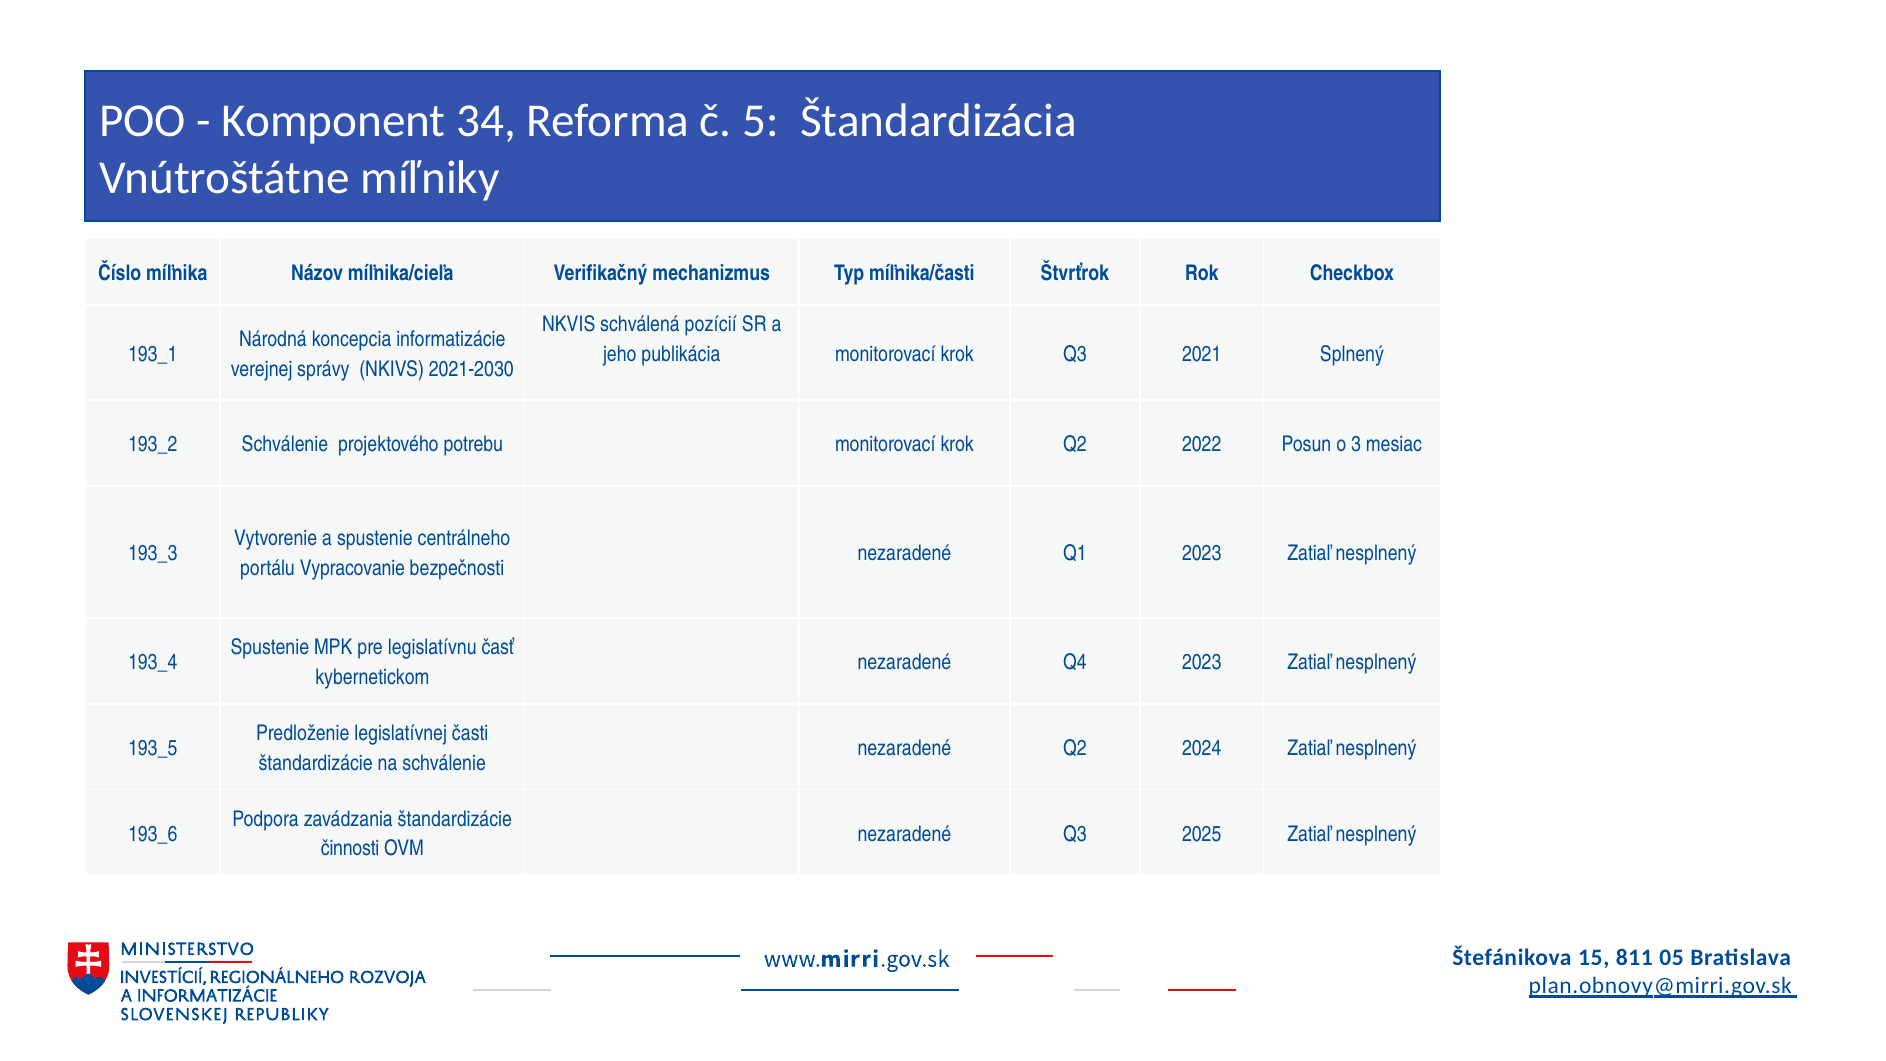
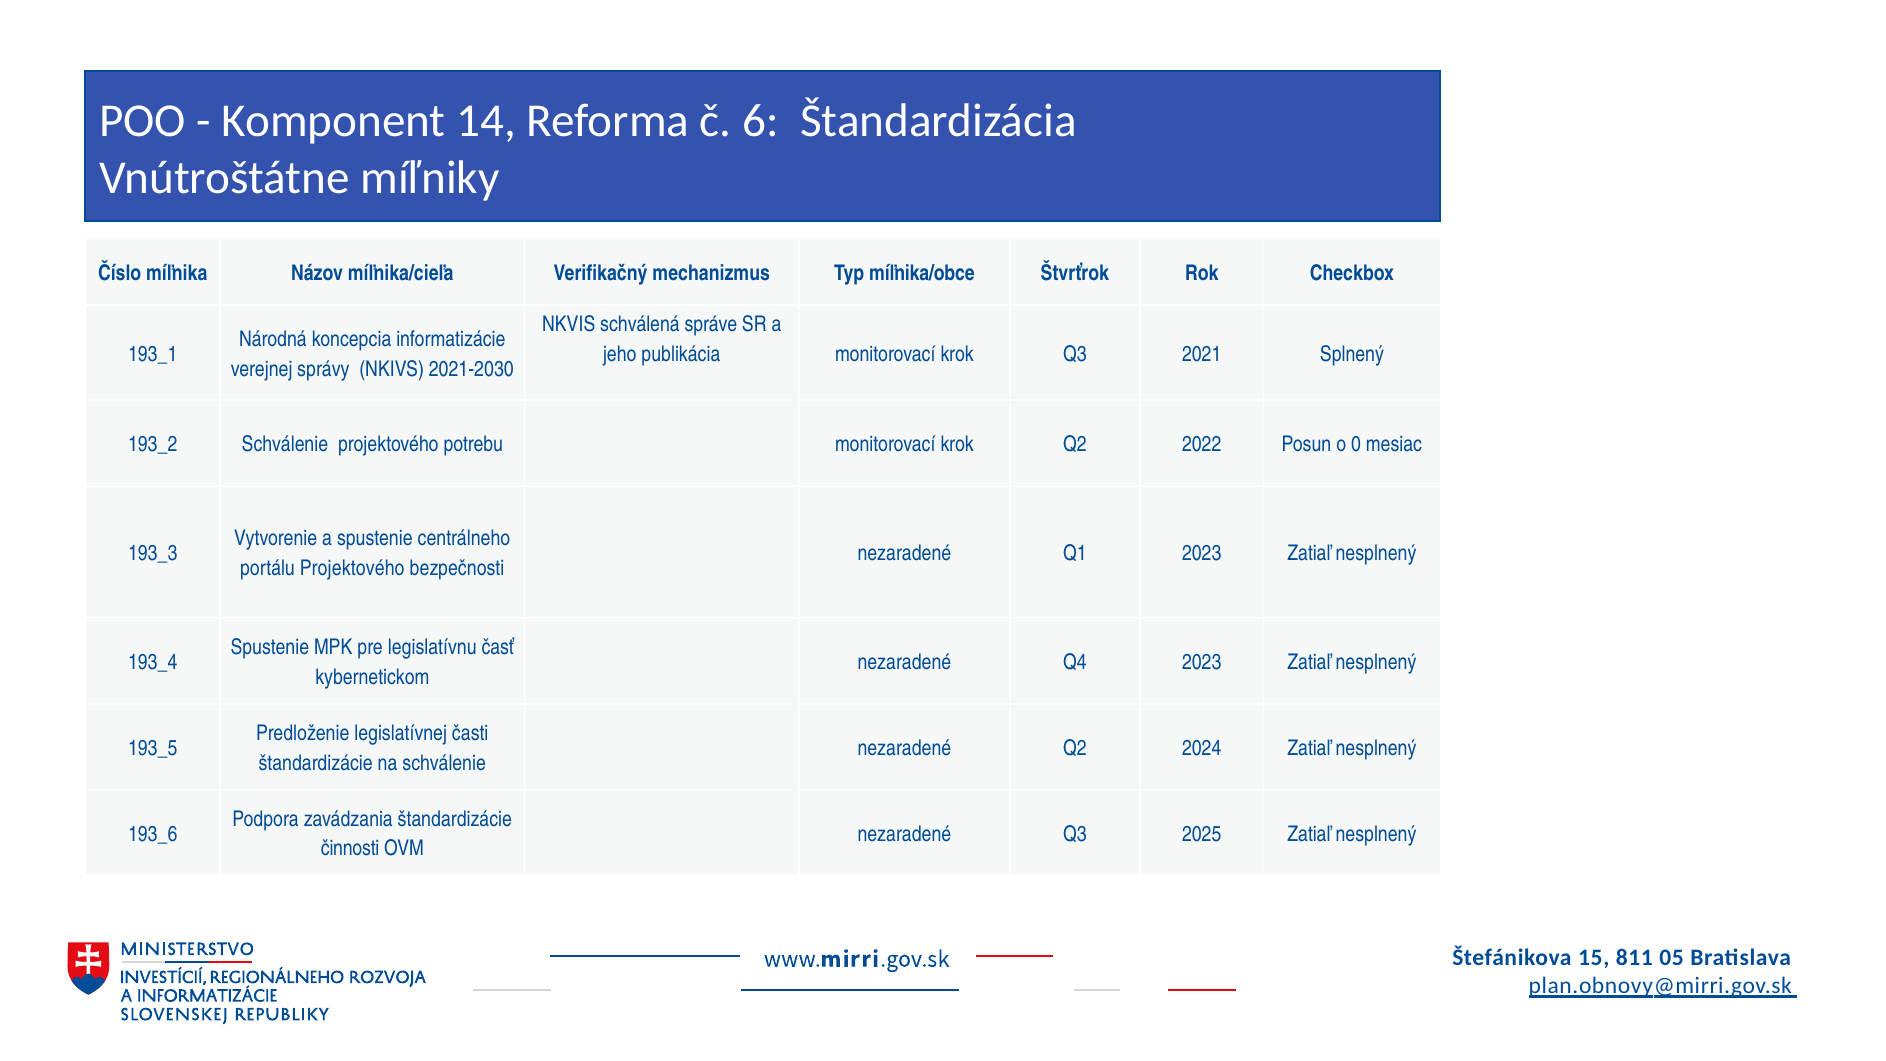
34: 34 -> 14 (486, 121)
5: 5 -> 6 (761, 121)
míľnika/časti: míľnika/časti -> míľnika/obce (922, 273)
pozícií: pozícií -> správe (711, 324)
3: 3 -> 0 (1356, 445)
portálu Vypracovanie: Vypracovanie -> Projektového (352, 568)
